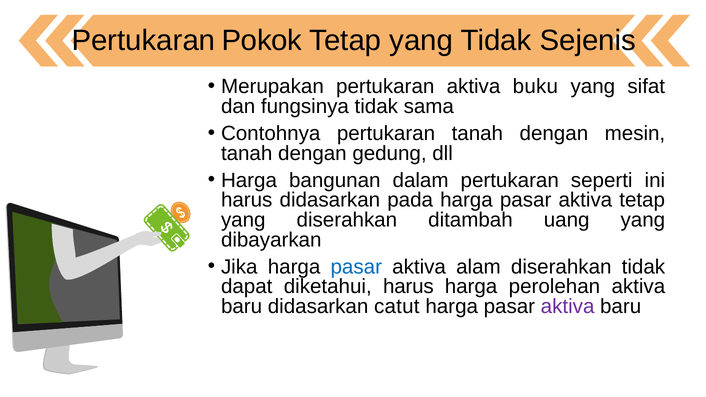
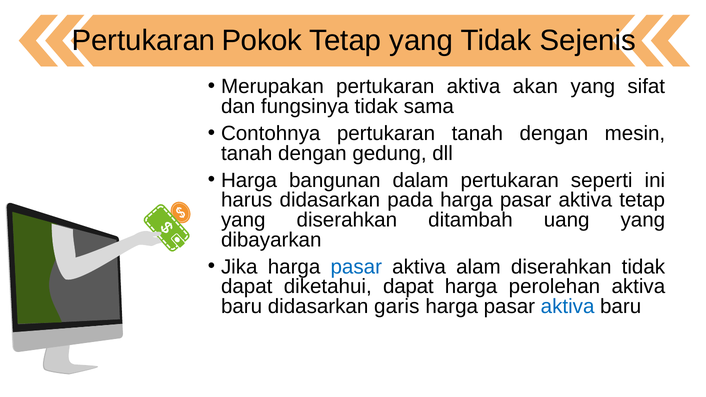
buku: buku -> akan (535, 87)
diketahui harus: harus -> dapat (408, 287)
catut: catut -> garis (397, 307)
aktiva colour: purple -> blue (568, 307)
